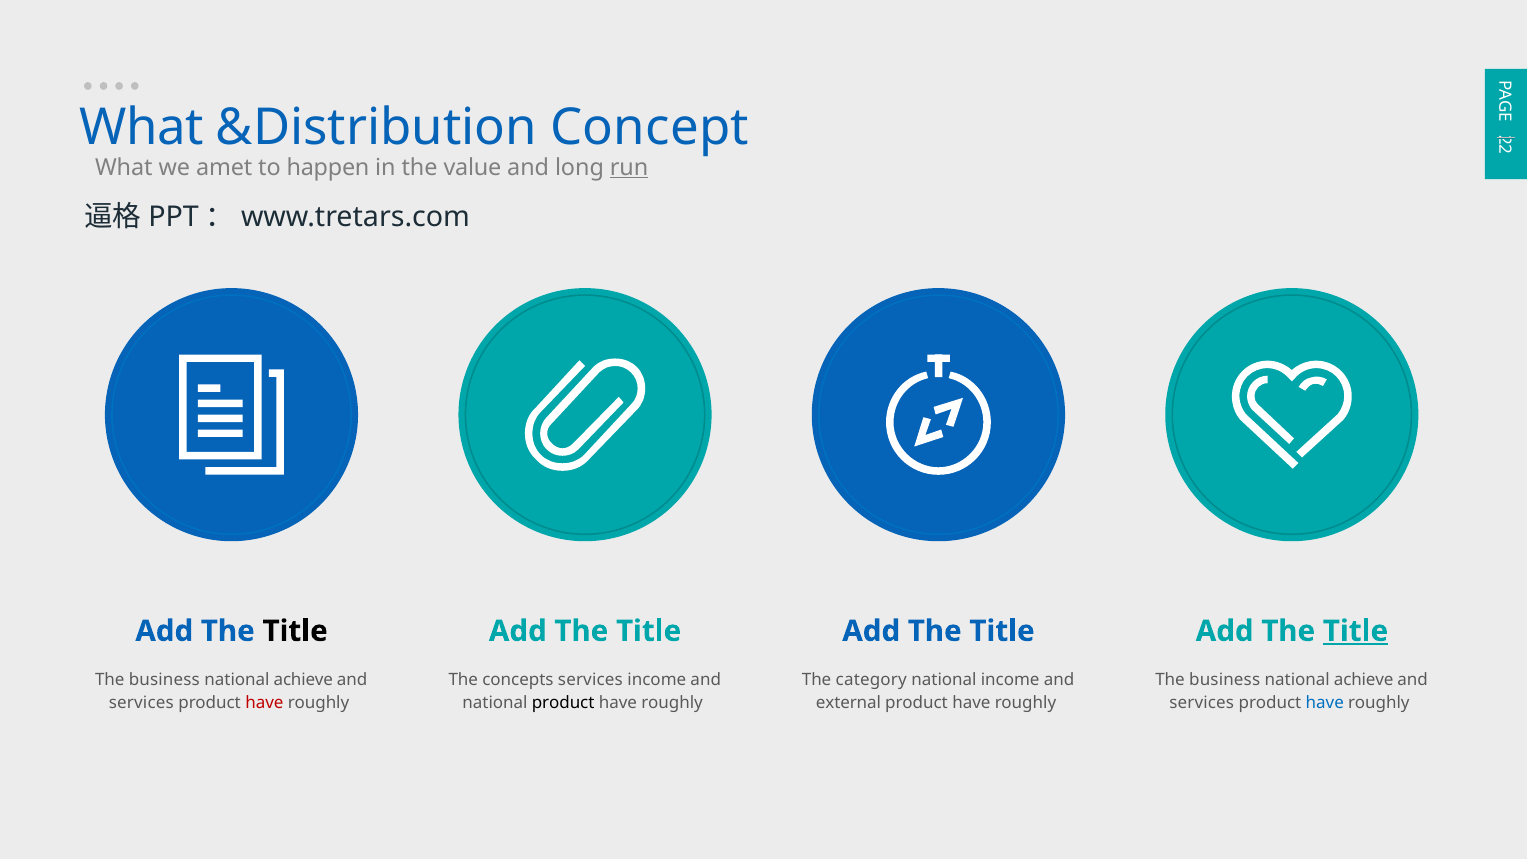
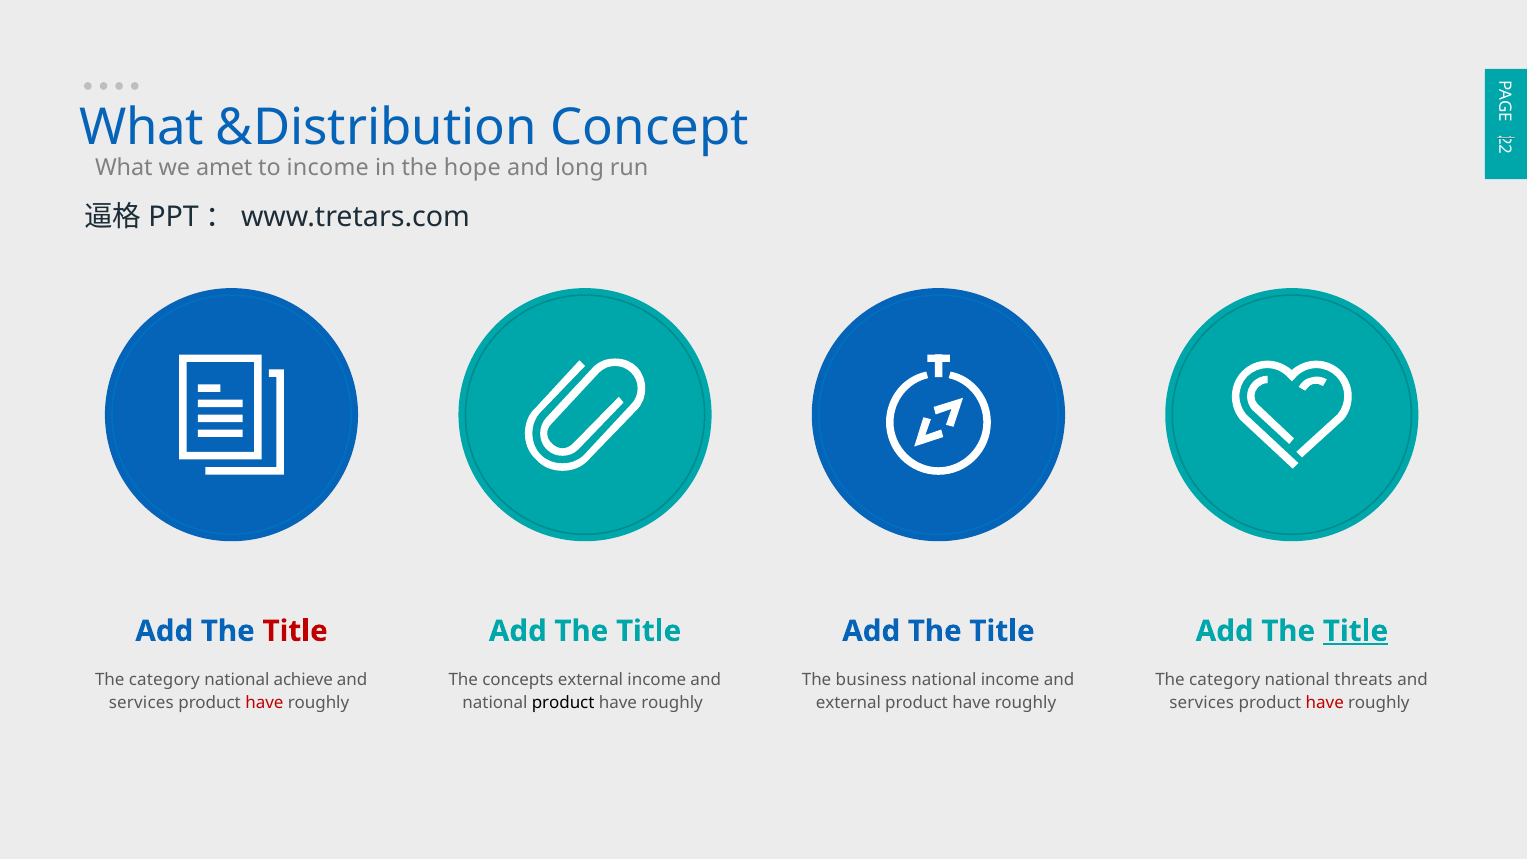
to happen: happen -> income (328, 168)
value: value -> hope (472, 168)
run underline: present -> none (629, 168)
Title colour: black -> red (295, 631)
business: business -> category (164, 680)
concepts services: services -> external (590, 680)
category: category -> business (871, 680)
business: business -> category (1225, 680)
achieve: achieve -> threats (1363, 680)
have colour: blue -> red (1325, 703)
